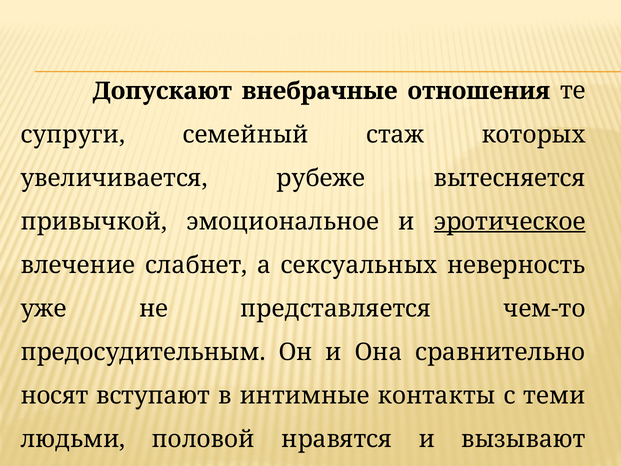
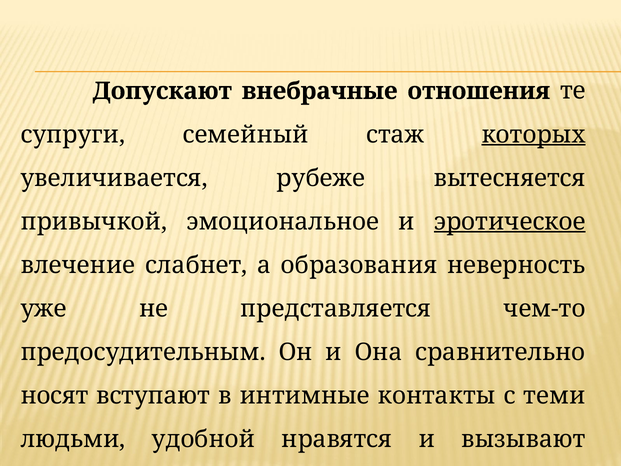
которых underline: none -> present (534, 134)
сексуальных: сексуальных -> образования (359, 265)
половой: половой -> удобной (203, 439)
